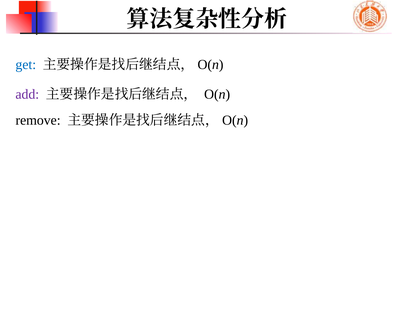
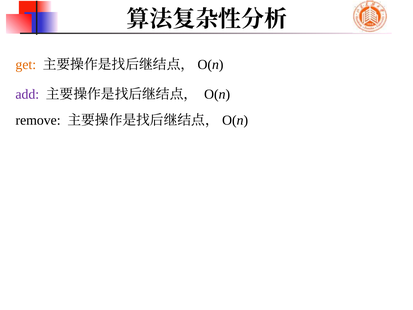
get colour: blue -> orange (26, 65)
